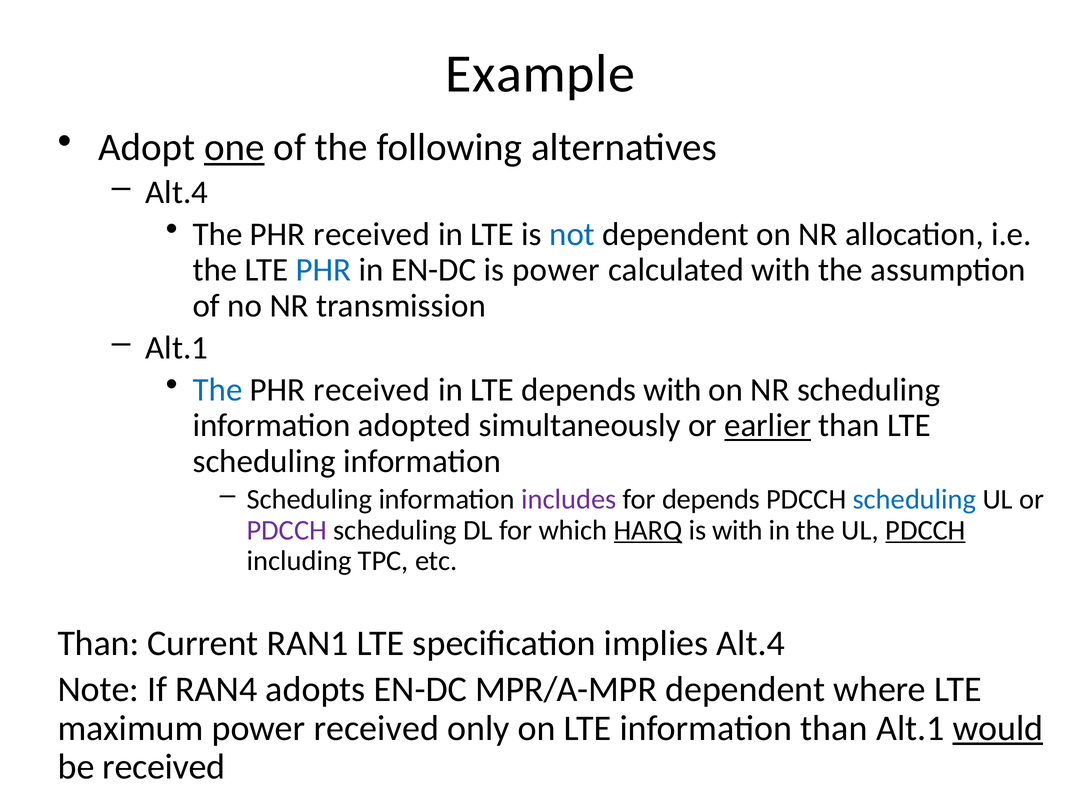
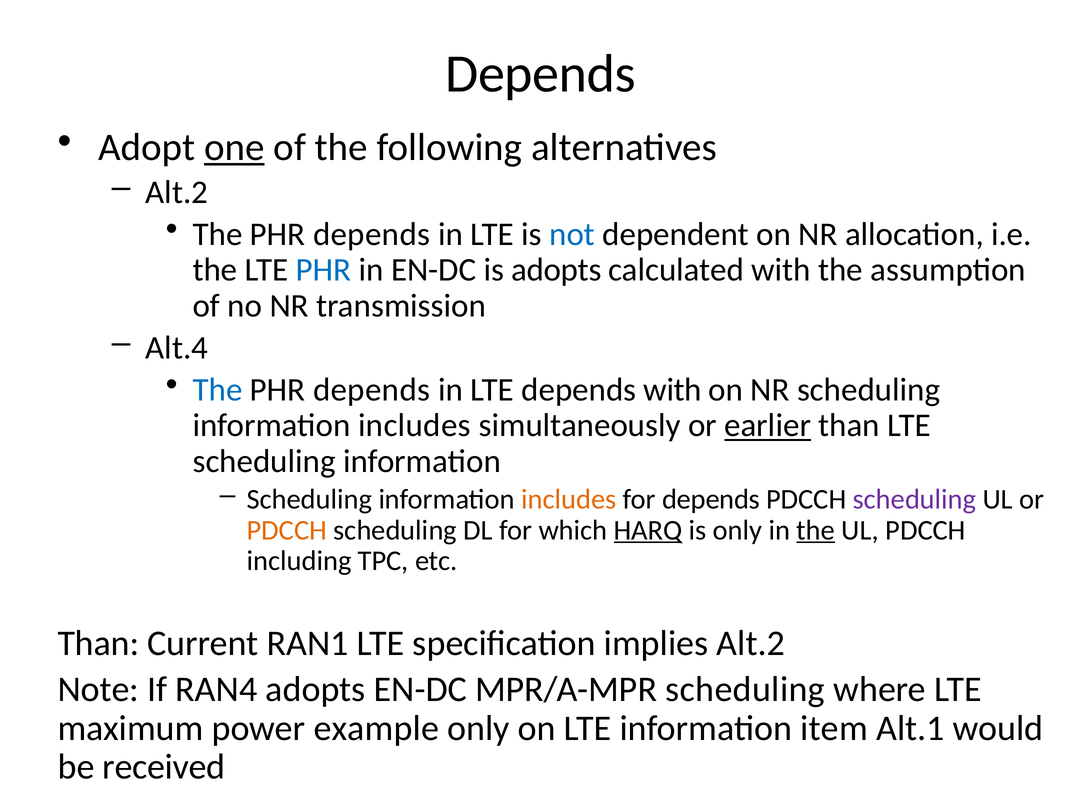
Example: Example -> Depends (541, 74)
Alt.4: Alt.4 -> Alt.2 (177, 192)
received: received -> depends (372, 234)
is power: power -> adopts (556, 270)
Alt.1: Alt.1 -> Alt.4 (177, 348)
received: received -> depends (372, 390)
adopted: adopted -> includes (414, 425)
includes colour: purple -> orange (569, 499)
scheduling colour: blue -> purple (915, 499)
PDCCH colour: purple -> orange (287, 530)
is with: with -> only (737, 530)
the underline: none -> present (816, 530)
PDCCH underline: present -> none (926, 530)
implies Alt.4: Alt.4 -> Alt.2 (751, 643)
MPR/A-MPR dependent: dependent -> scheduling (745, 689)
power received: received -> example (376, 728)
information than: than -> item (834, 728)
would underline: present -> none (998, 728)
